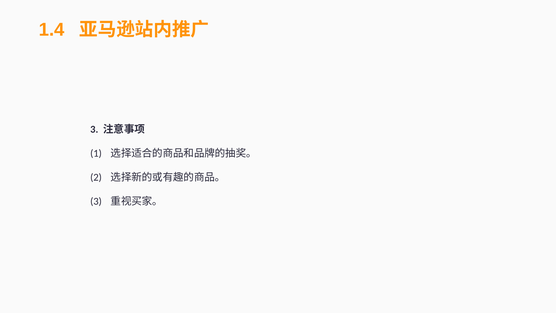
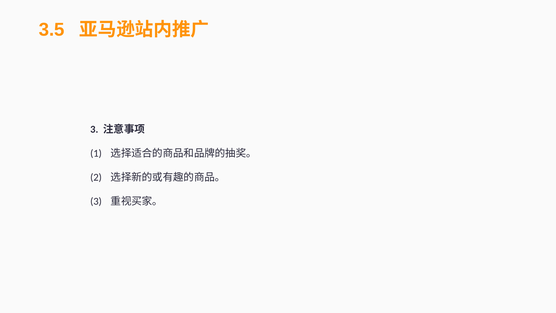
1.4: 1.4 -> 3.5 (52, 30)
